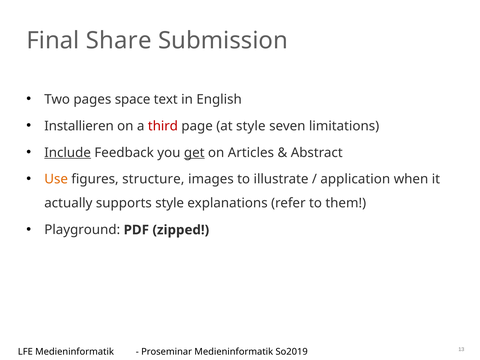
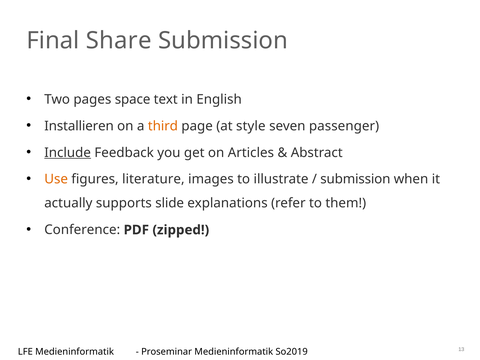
third colour: red -> orange (163, 126)
limitations: limitations -> passenger (344, 126)
get underline: present -> none (194, 153)
structure: structure -> literature (153, 179)
application: application -> submission (355, 179)
supports style: style -> slide (170, 203)
Playground: Playground -> Conference (82, 230)
